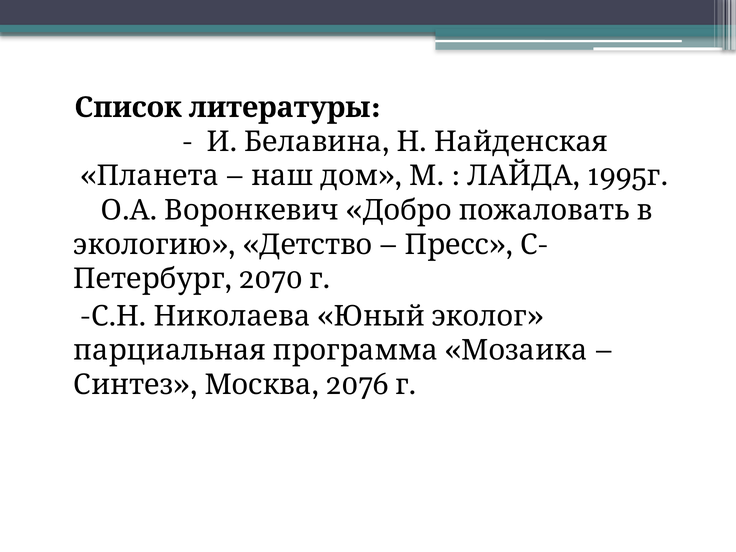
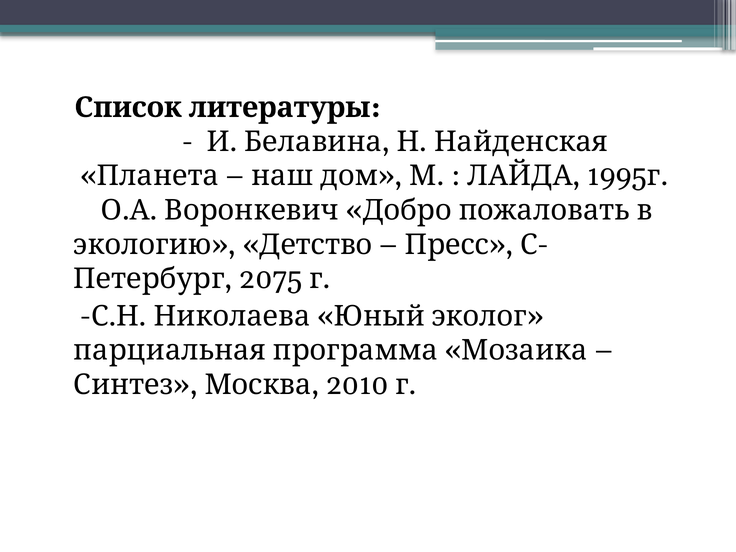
2070: 2070 -> 2075 (271, 279)
2076: 2076 -> 2010 (357, 385)
